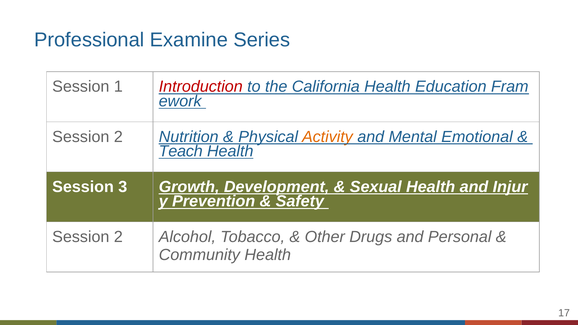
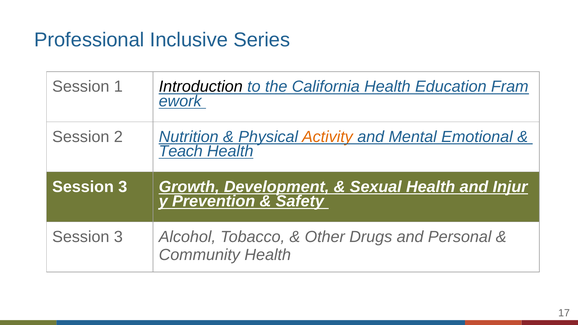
Examine: Examine -> Inclusive (189, 40)
Introduction colour: red -> black (201, 87)
2: 2 -> 3 (118, 237)
